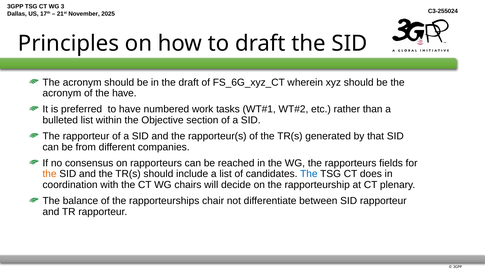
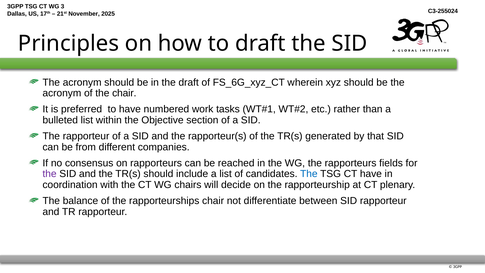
the have: have -> chair (124, 93)
the colour: orange -> purple (50, 174)
CT does: does -> have (371, 174)
